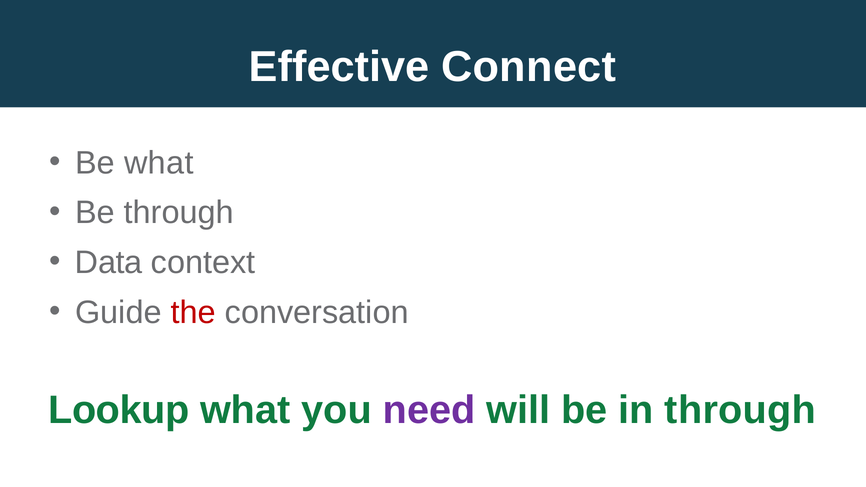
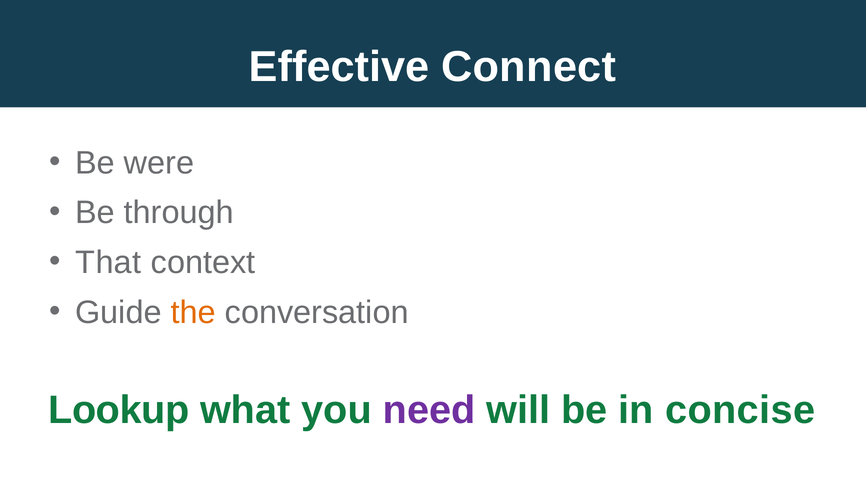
Be what: what -> were (159, 163)
Data: Data -> That (108, 263)
the colour: red -> orange (193, 312)
in through: through -> concise (740, 410)
